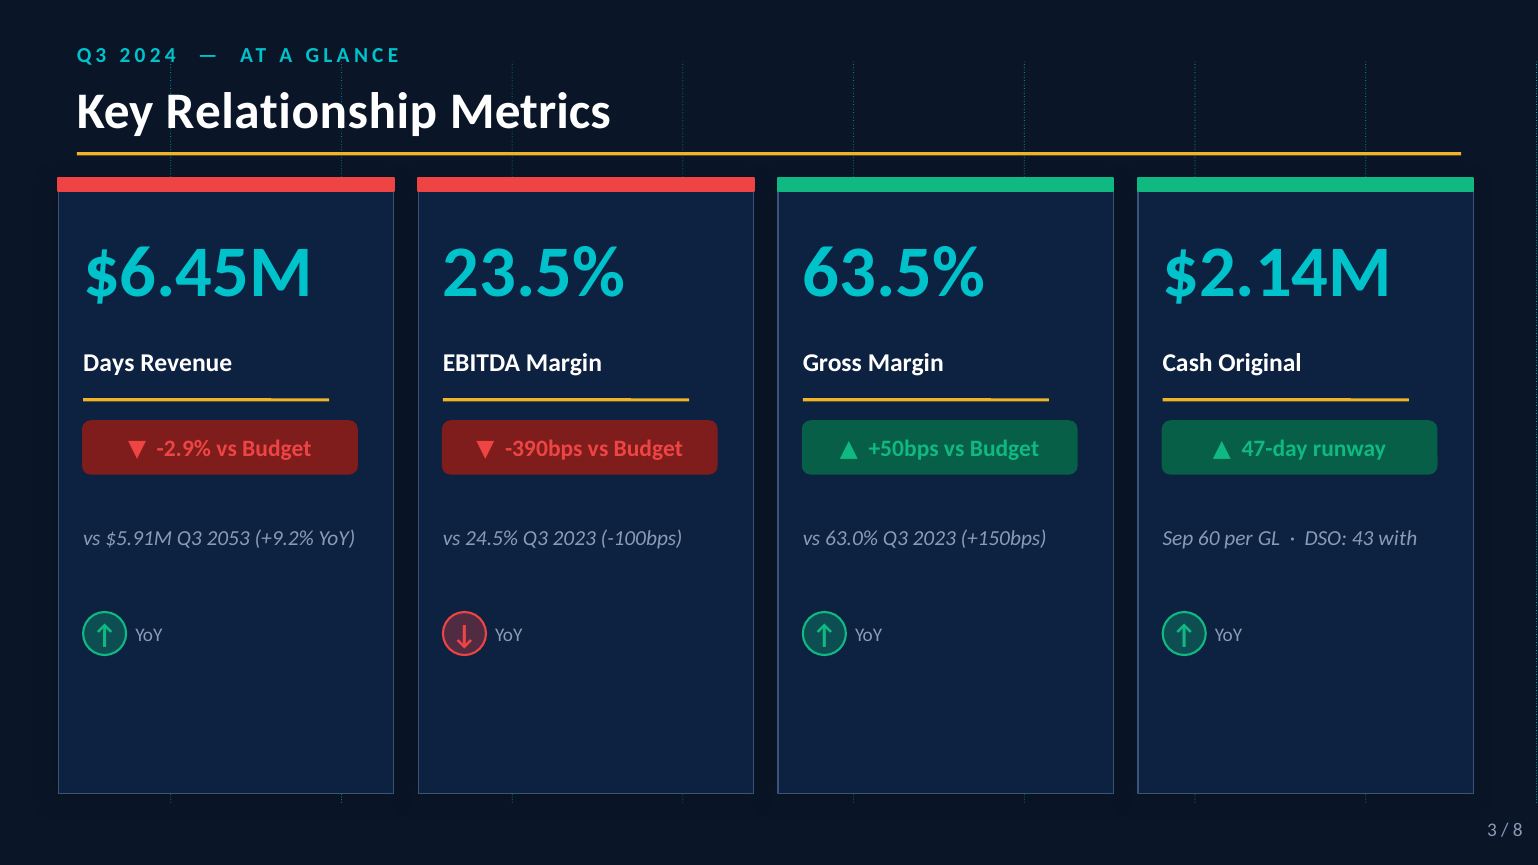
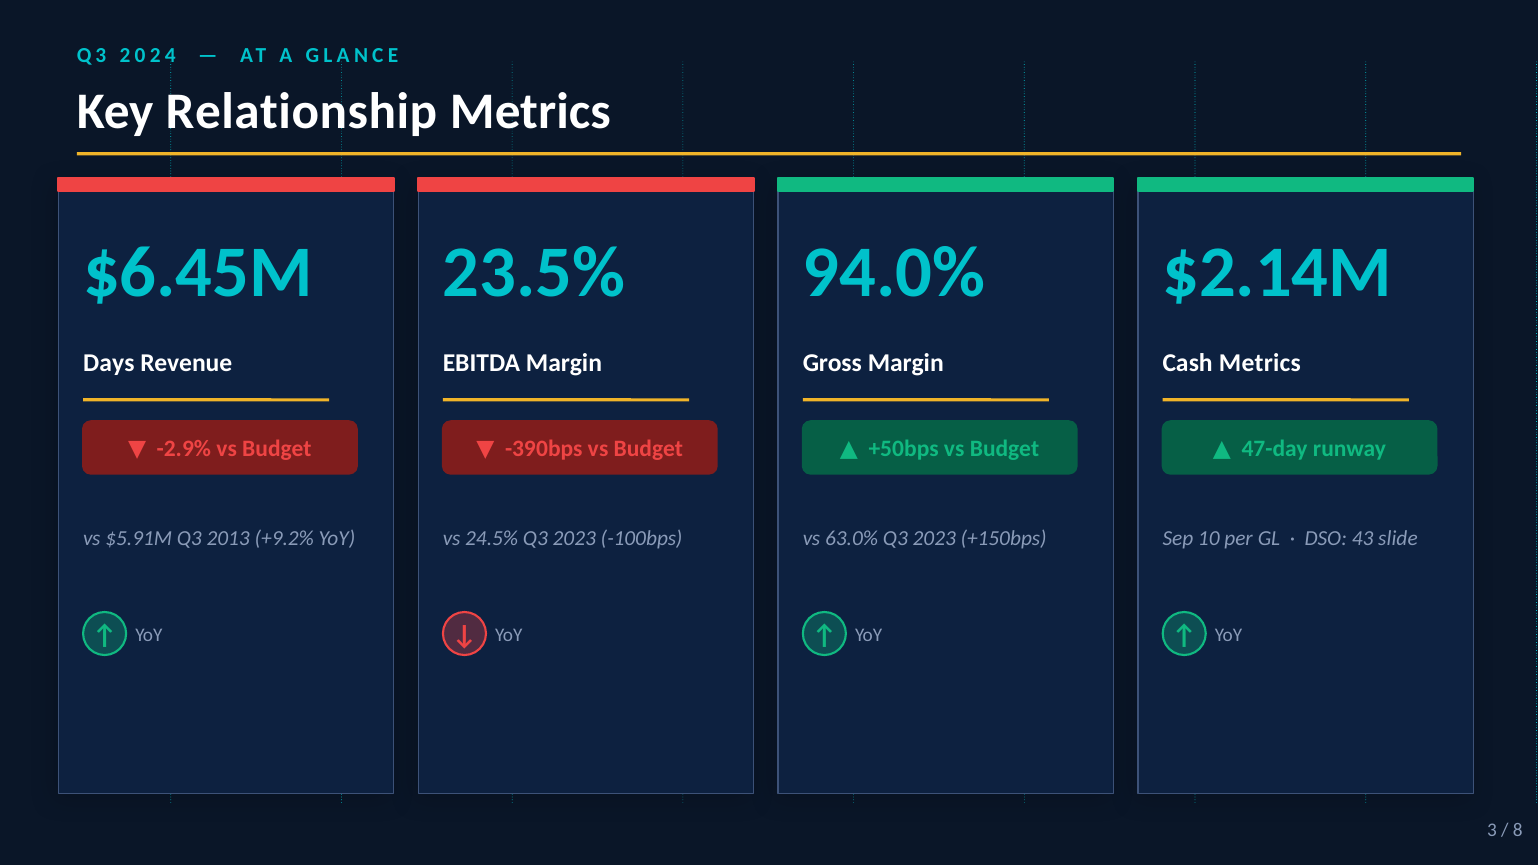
63.5%: 63.5% -> 94.0% (894, 273)
Cash Original: Original -> Metrics (1260, 363)
2053: 2053 -> 2013 (228, 538)
60: 60 -> 10 (1209, 538)
with: with -> slide (1398, 538)
